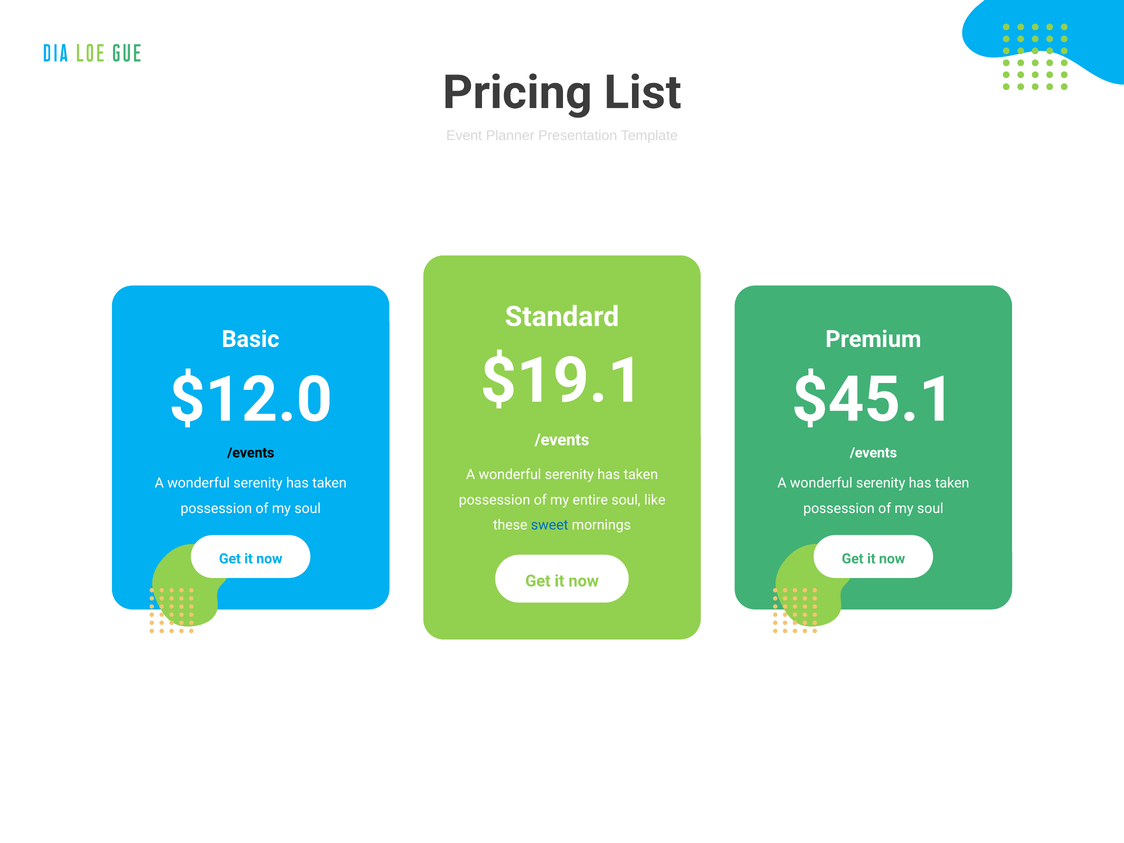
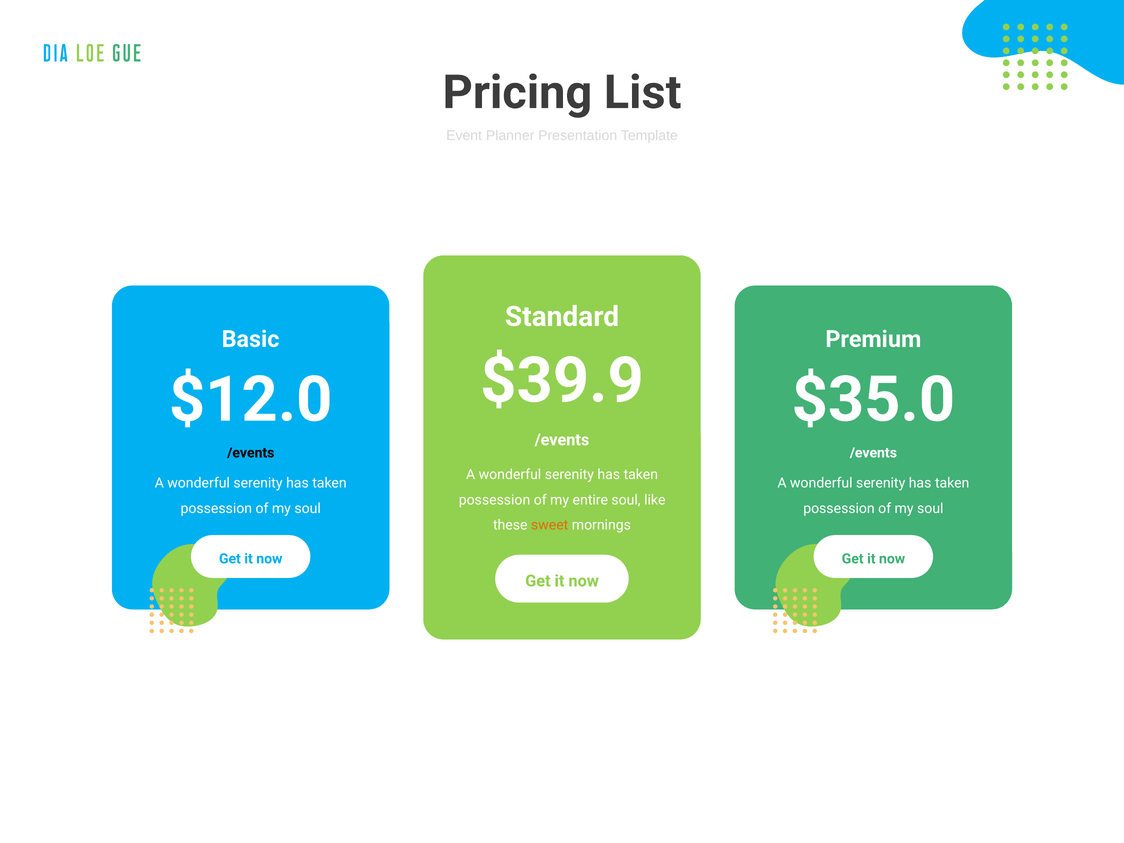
$19.1: $19.1 -> $39.9 (562, 381)
$45.1: $45.1 -> $35.0 (873, 400)
sweet colour: blue -> orange (550, 525)
